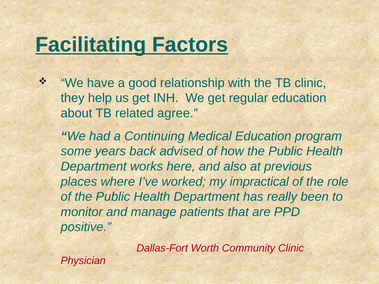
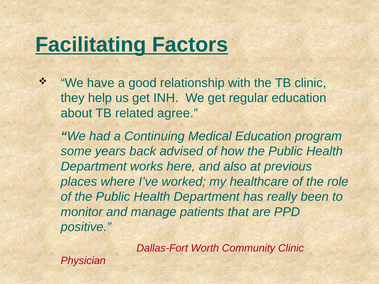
impractical: impractical -> healthcare (259, 182)
